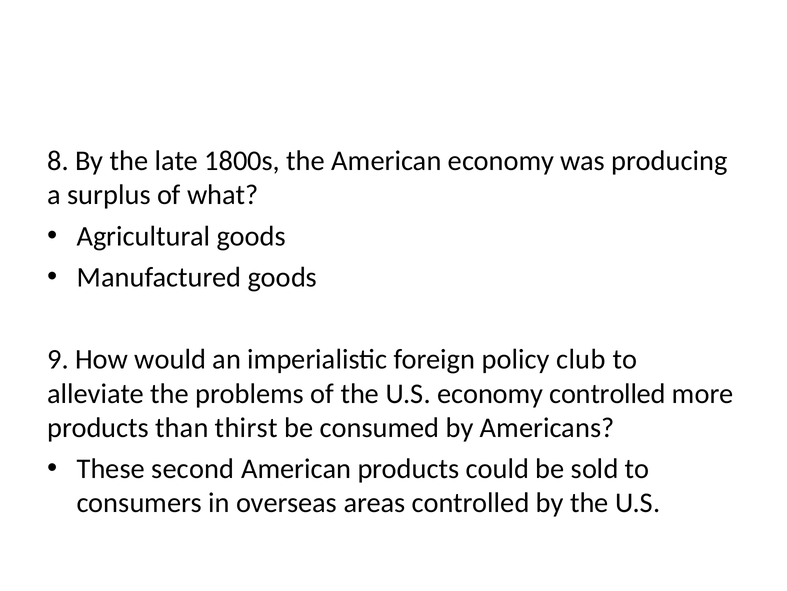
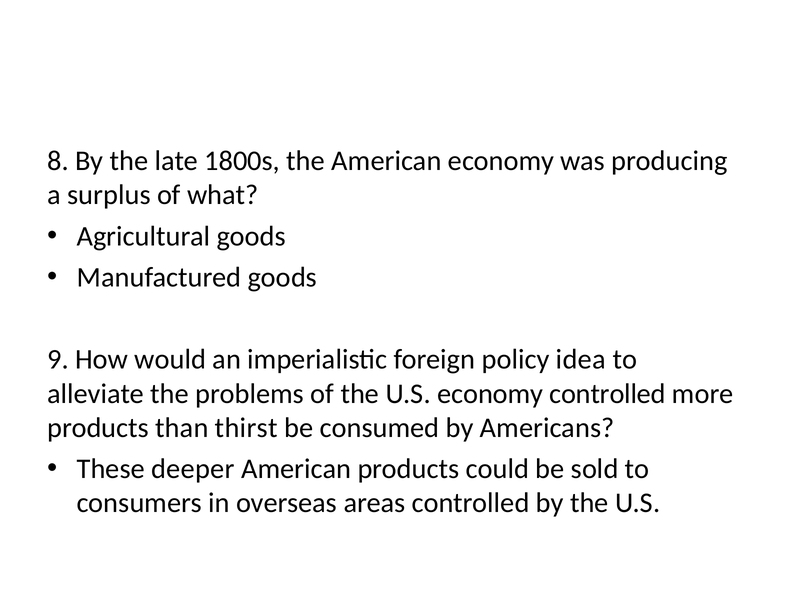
club: club -> idea (581, 359)
second: second -> deeper (193, 468)
